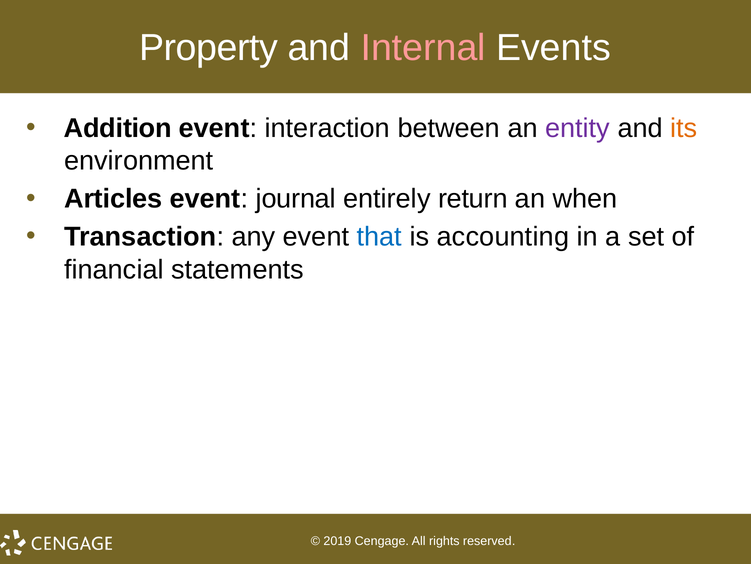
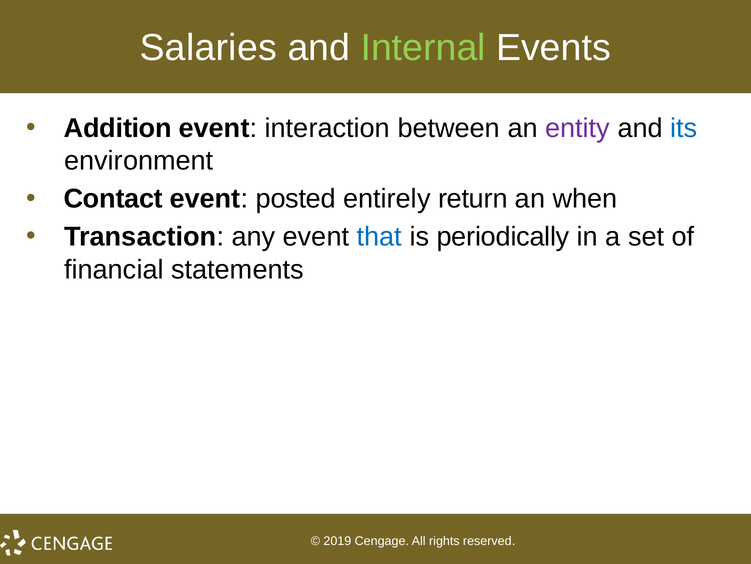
Property: Property -> Salaries (208, 48)
Internal colour: pink -> light green (423, 48)
its colour: orange -> blue (684, 128)
Articles: Articles -> Contact (113, 199)
journal: journal -> posted (296, 199)
accounting: accounting -> periodically (503, 237)
